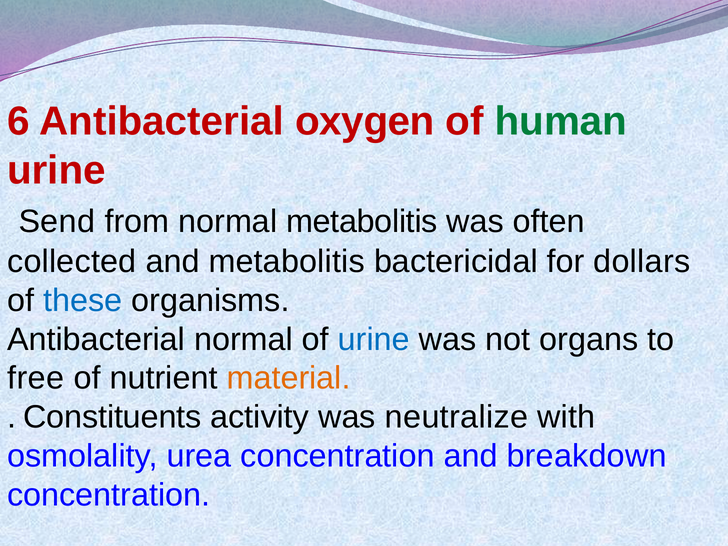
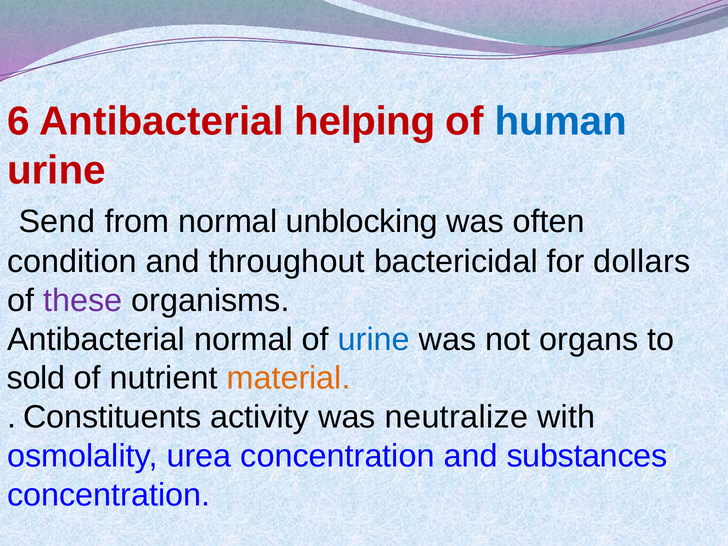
oxygen: oxygen -> helping (365, 122)
human colour: green -> blue (561, 122)
normal metabolitis: metabolitis -> unblocking (362, 221)
collected: collected -> condition (72, 262)
and metabolitis: metabolitis -> throughout (287, 262)
these colour: blue -> purple (83, 301)
free: free -> sold (36, 378)
breakdown: breakdown -> substances (587, 456)
